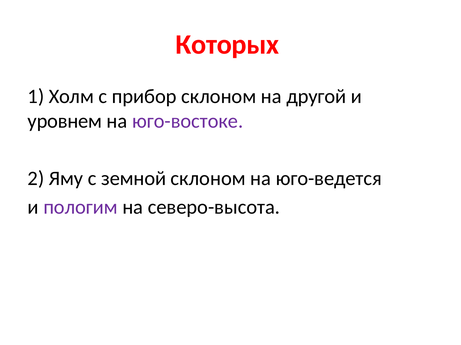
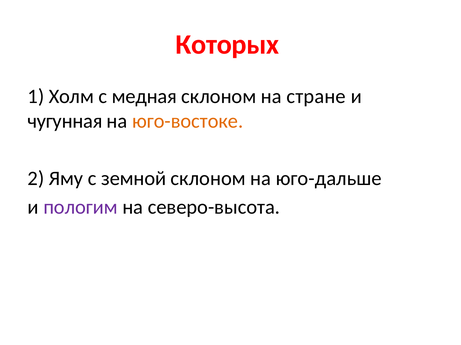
прибор: прибор -> медная (144, 97)
другой: другой -> стране (316, 97)
уровнем: уровнем -> чугунная (65, 121)
юго-востоке colour: purple -> orange (188, 121)
юго-ведется: юго-ведется -> юго-дальше (329, 179)
